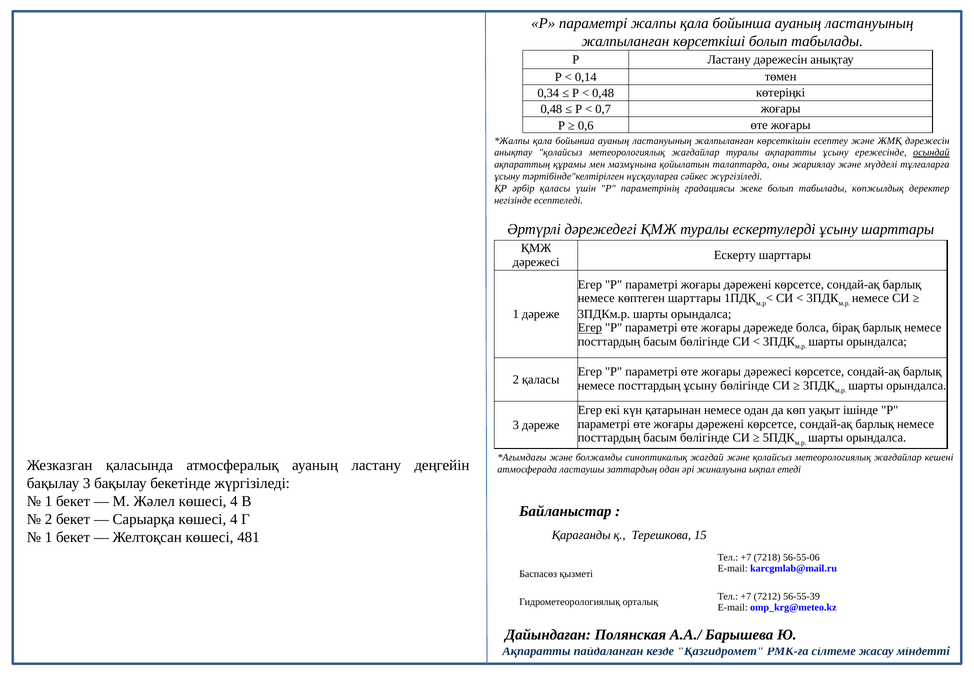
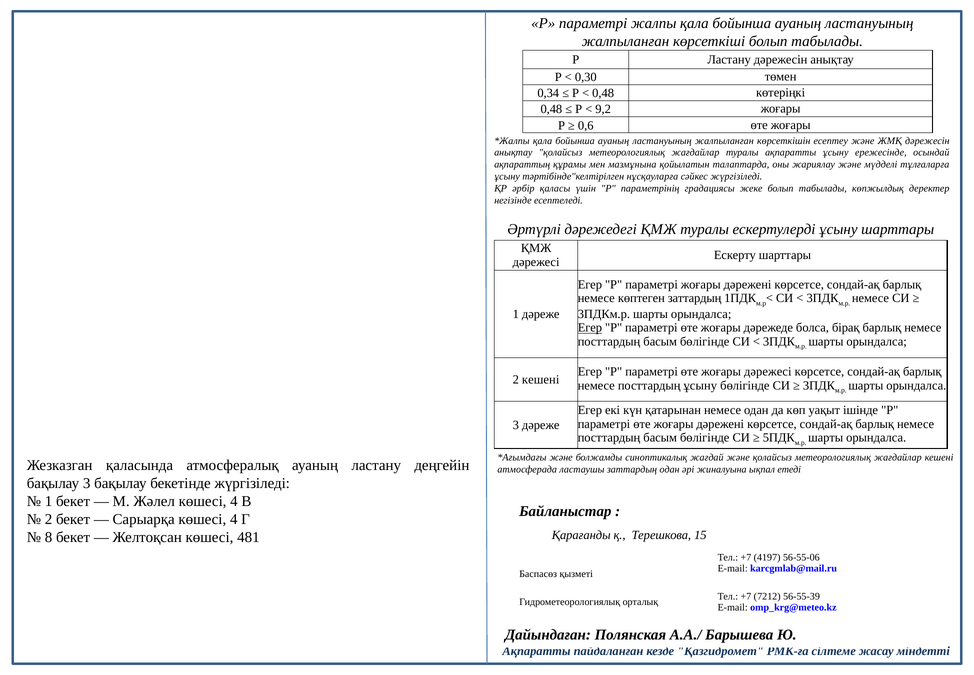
0,14: 0,14 -> 0,30 (586, 77)
0,7: 0,7 -> 9,2 (603, 109)
осындай underline: present -> none (931, 153)
көптеген шарттары: шарттары -> заттардың (695, 298)
2 қаласы: қаласы -> кешені (541, 379)
1: 1 -> 8 (49, 537)
7218: 7218 -> 4197 (767, 557)
